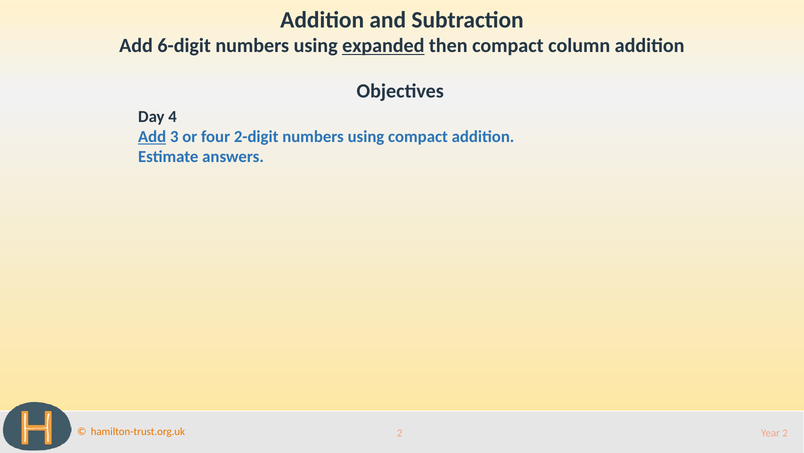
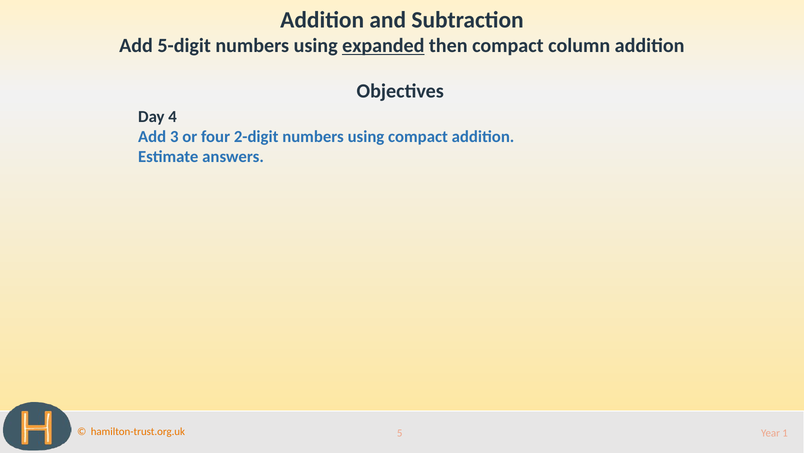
6-digit: 6-digit -> 5-digit (184, 46)
Add underline: present -> none (152, 136)
2: 2 -> 5 (400, 433)
Year 2: 2 -> 1 (785, 433)
